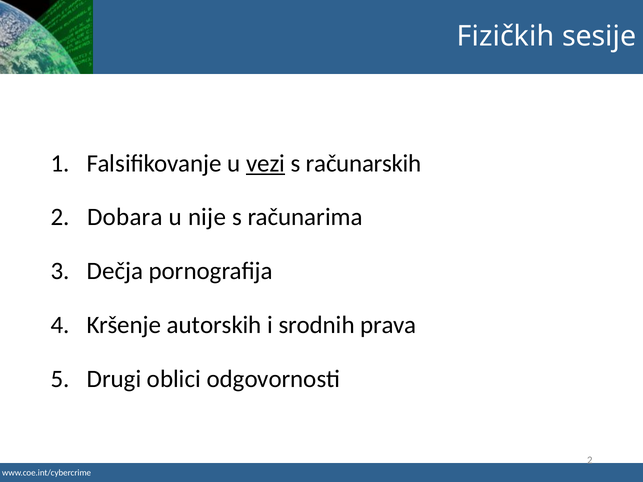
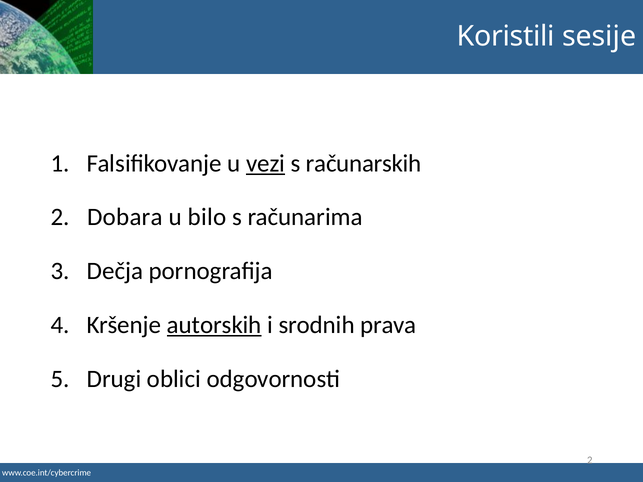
Fizičkih: Fizičkih -> Koristili (506, 37)
nije: nije -> bilo (207, 217)
autorskih underline: none -> present (214, 325)
